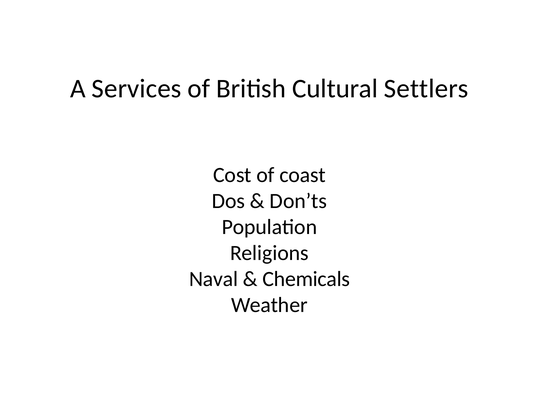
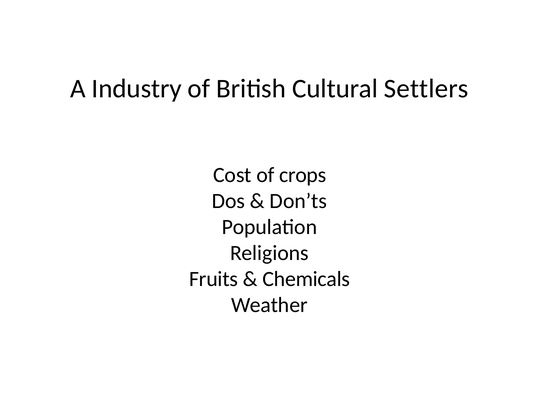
Services: Services -> Industry (137, 89)
coast: coast -> crops (303, 175)
Naval: Naval -> Fruits (214, 279)
